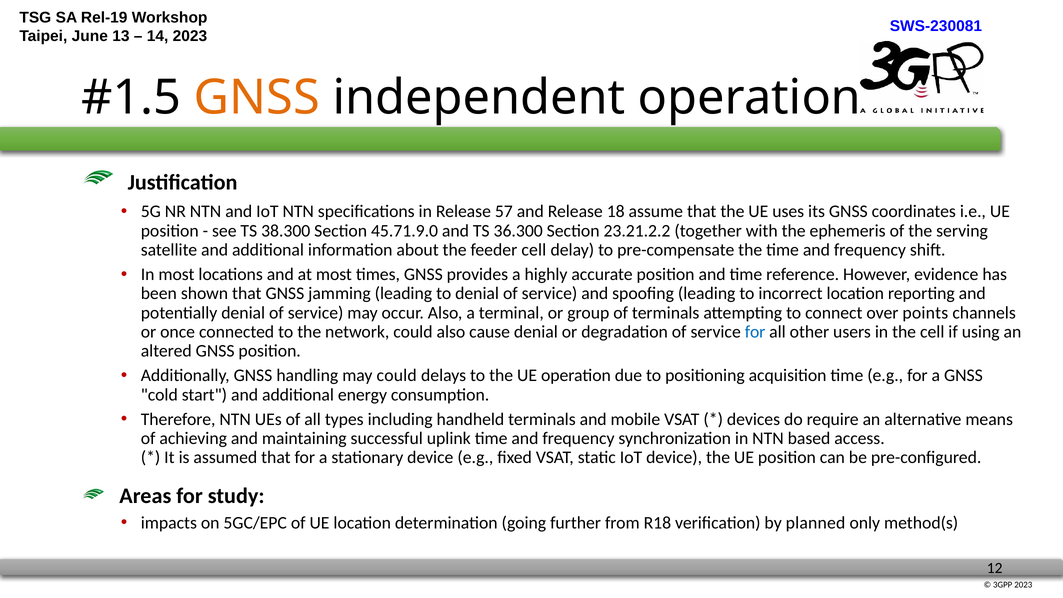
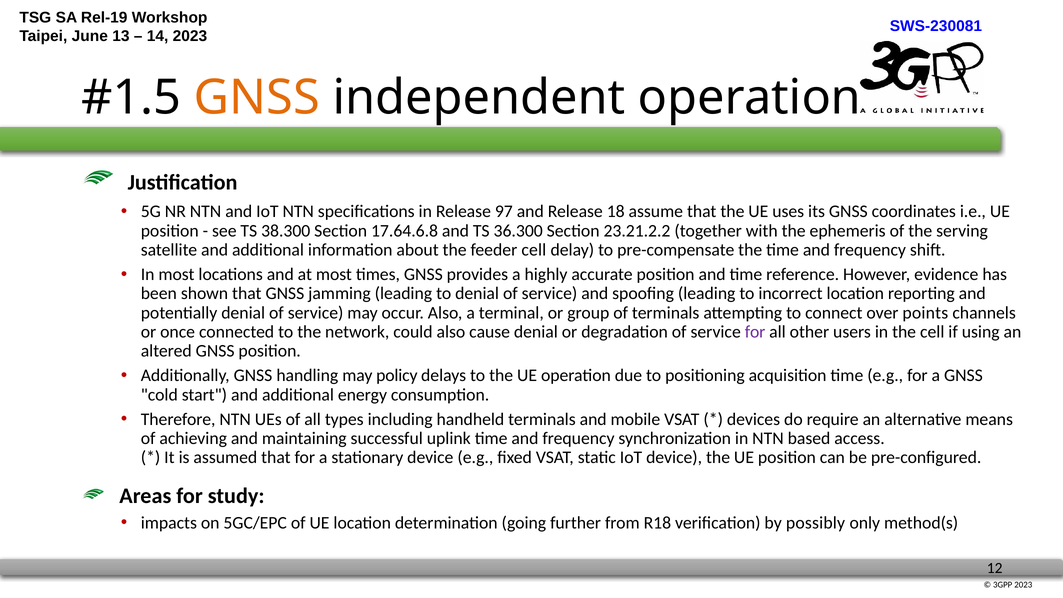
57: 57 -> 97 (504, 212)
45.71.9.0: 45.71.9.0 -> 17.64.6.8 (405, 231)
for colour: blue -> purple (755, 332)
may could: could -> policy (397, 376)
planned: planned -> possibly (816, 523)
